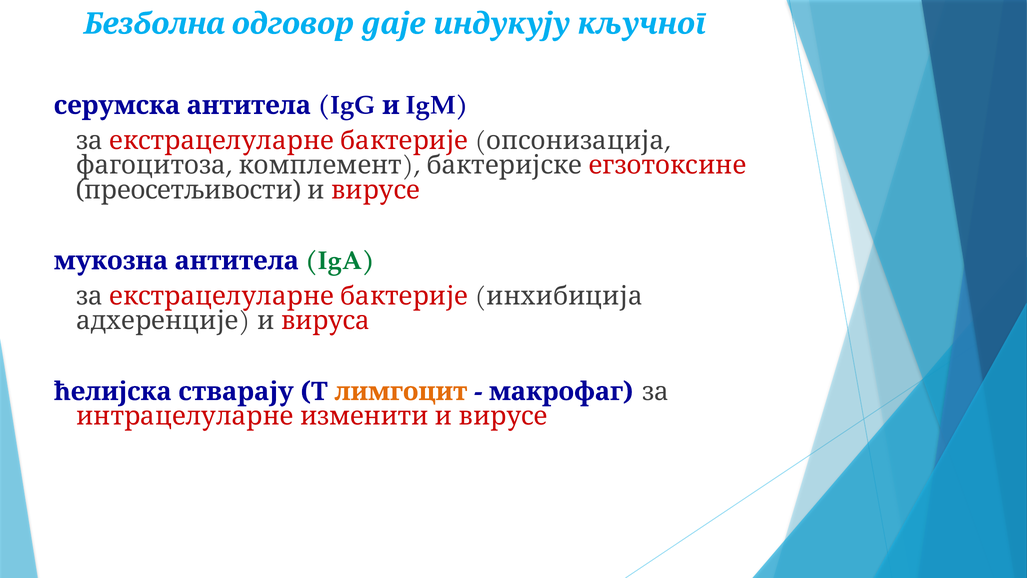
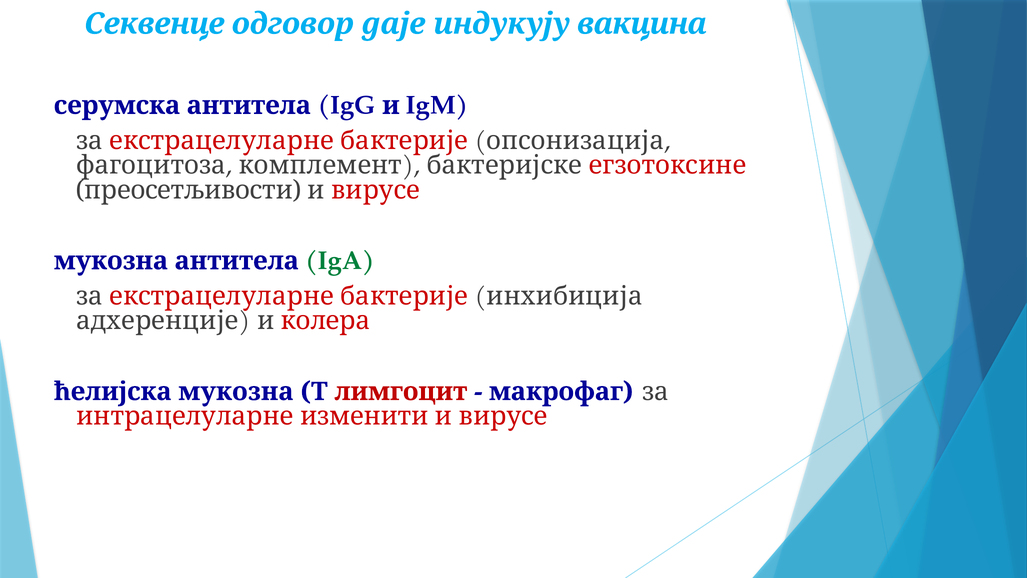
Безболна: Безболна -> Секвенце (154, 24)
кључног: кључног -> вакцина (642, 24)
вируса: вируса -> колера (326, 321)
ћелијска стварају: стварају -> мукозна (236, 391)
лимгоцит colour: orange -> red (401, 391)
